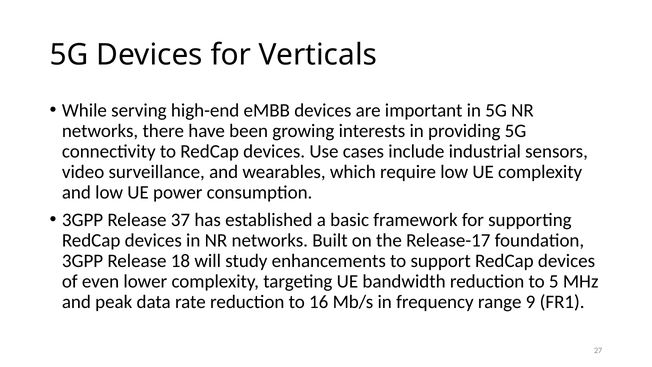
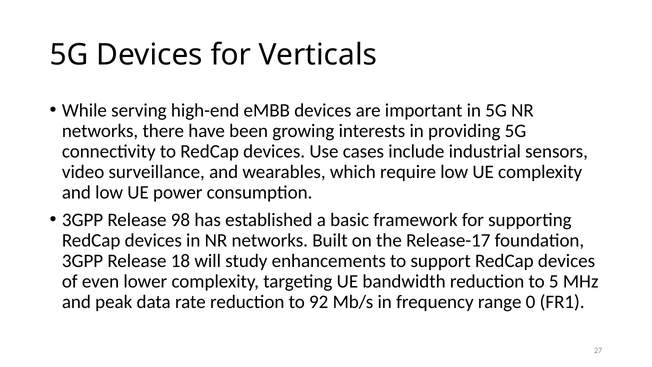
37: 37 -> 98 (180, 220)
16: 16 -> 92 (319, 302)
9: 9 -> 0 (531, 302)
